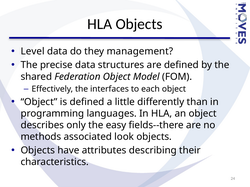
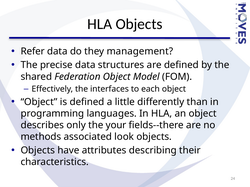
Level: Level -> Refer (33, 52)
easy: easy -> your (116, 125)
